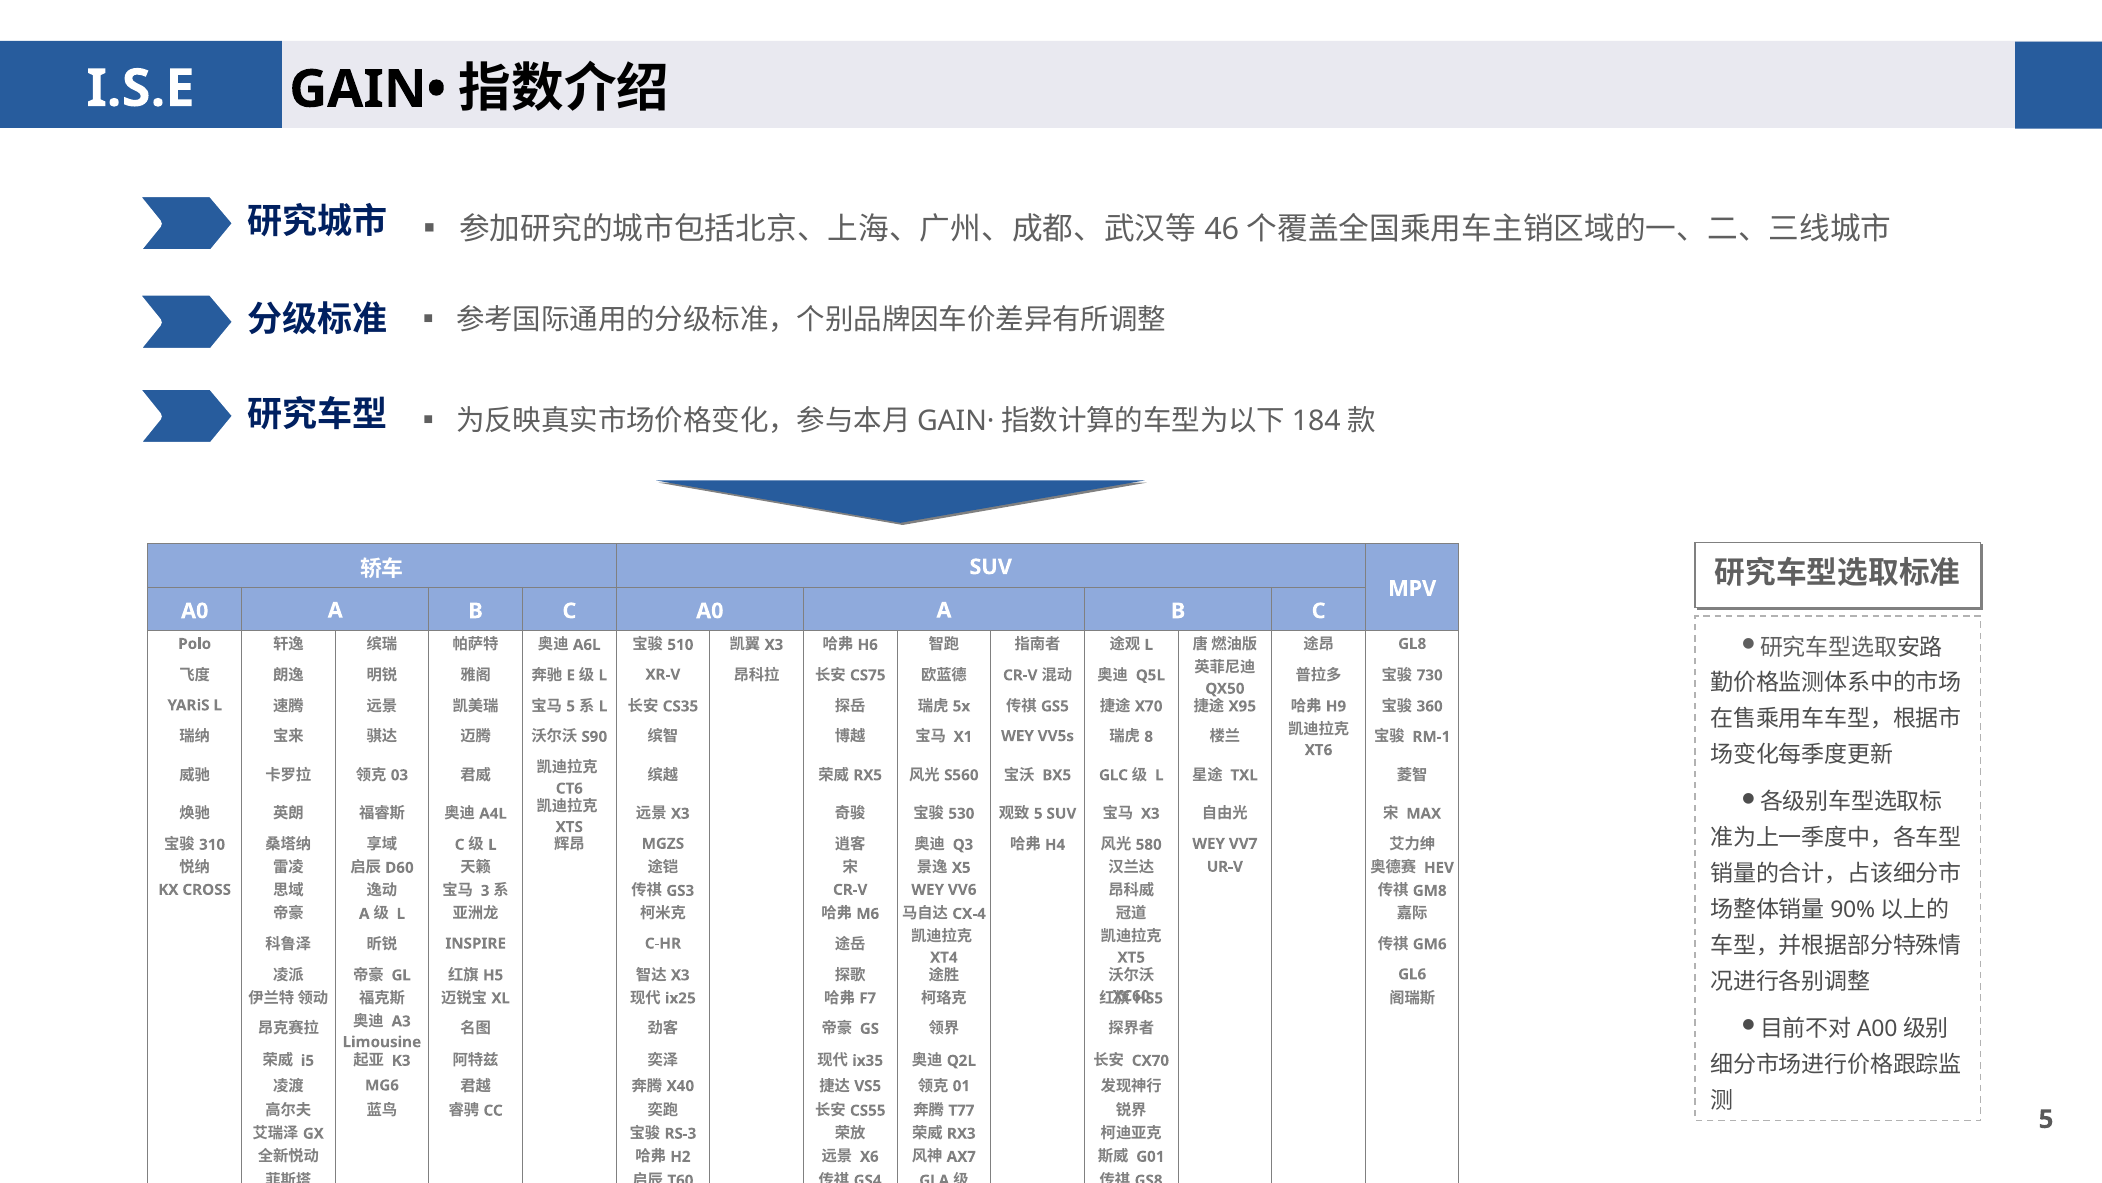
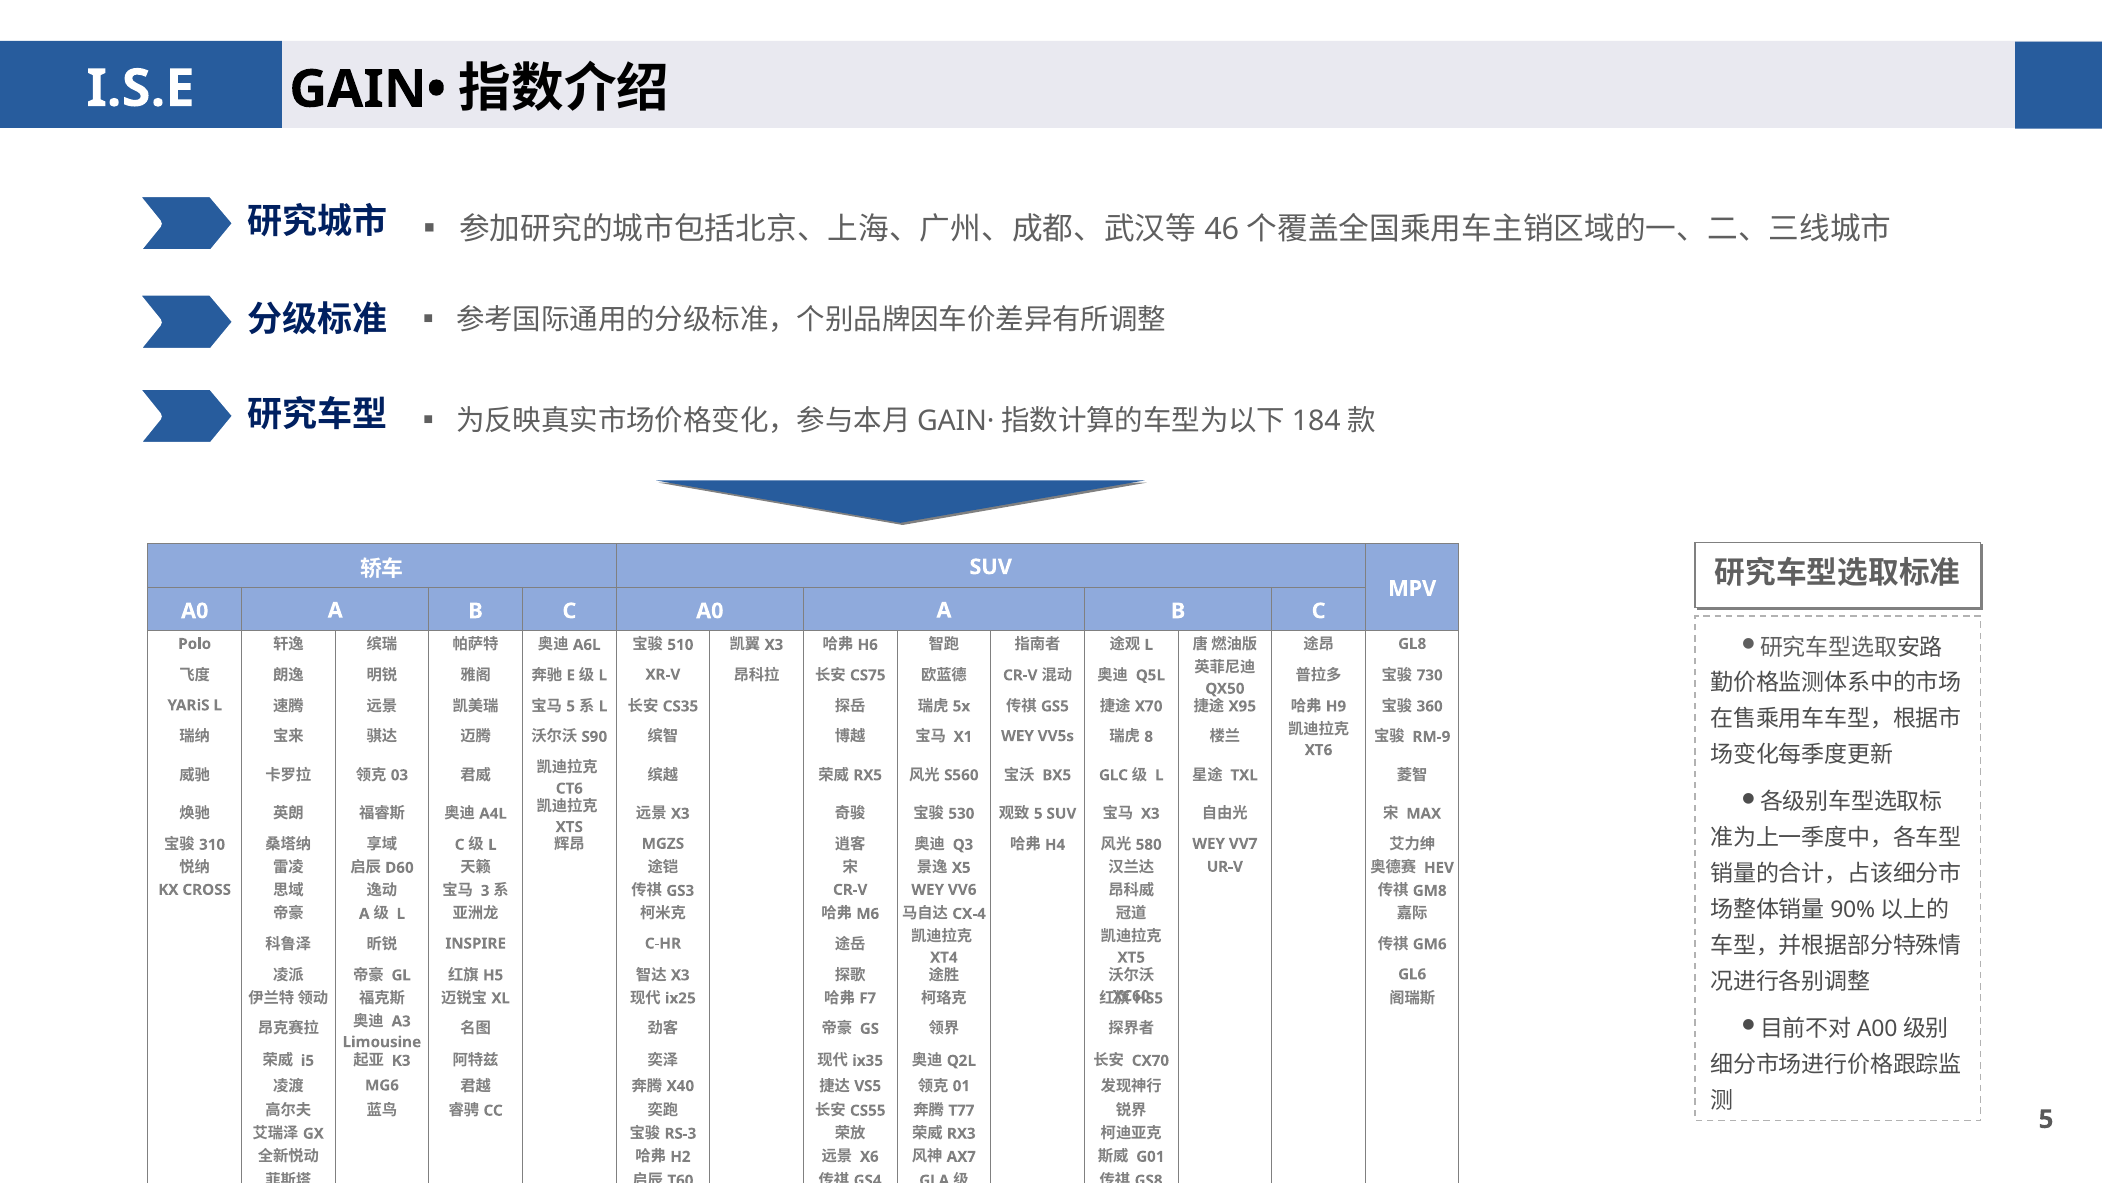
RM-1: RM-1 -> RM-9 (1431, 736)
